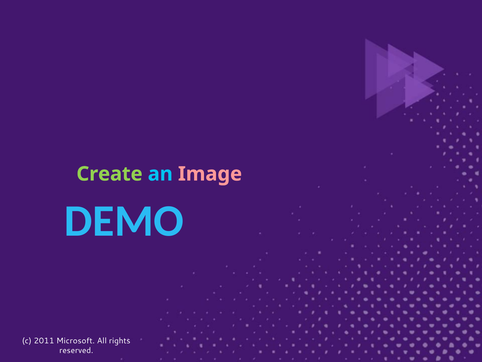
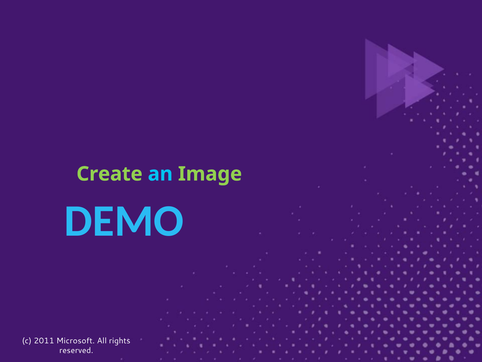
Image colour: pink -> light green (210, 174)
